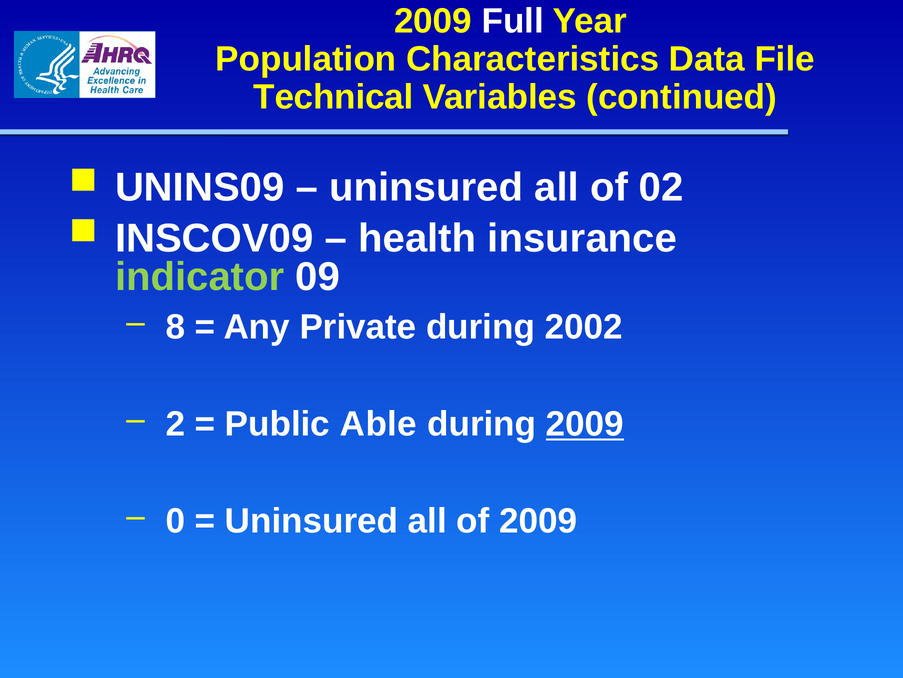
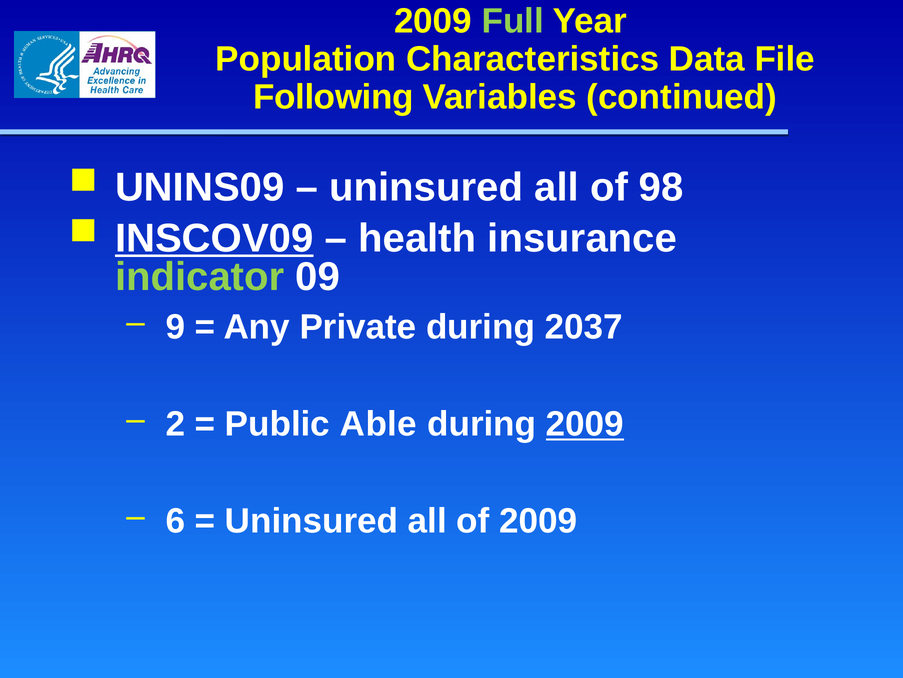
Full colour: white -> light green (513, 21)
Technical: Technical -> Following (333, 97)
02: 02 -> 98 (661, 188)
INSCOV09 underline: none -> present (214, 238)
8: 8 -> 9 (175, 327)
2002: 2002 -> 2037 (584, 327)
0: 0 -> 6 (175, 521)
